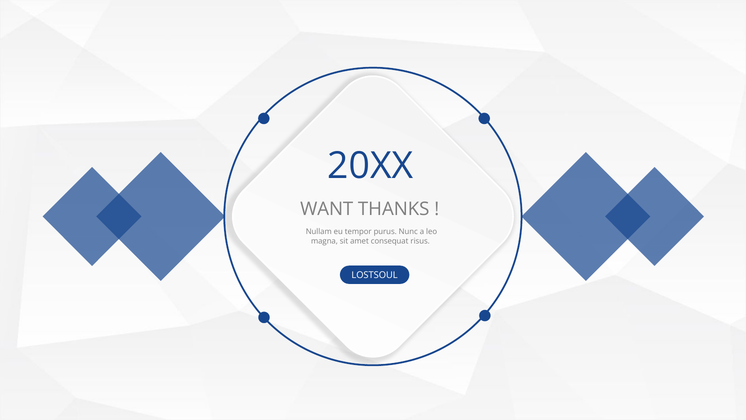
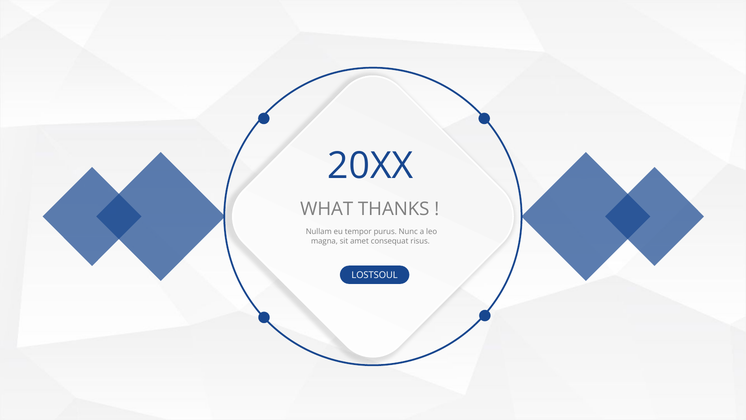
WANT: WANT -> WHAT (327, 209)
